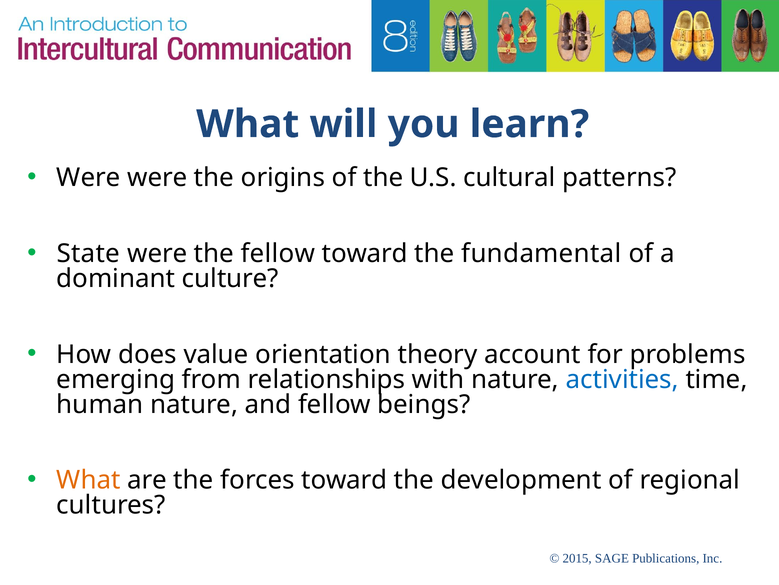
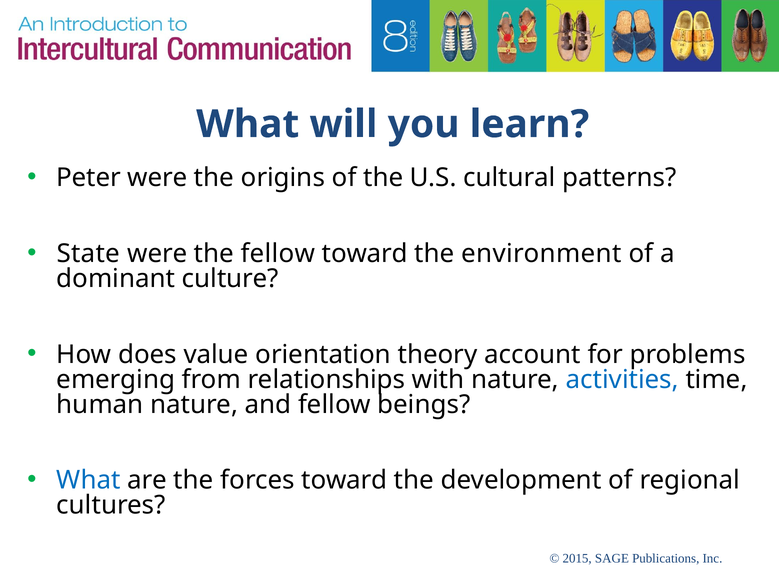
Were: Were -> Peter (89, 178)
fundamental: fundamental -> environment (541, 253)
What colour: orange -> blue (89, 480)
